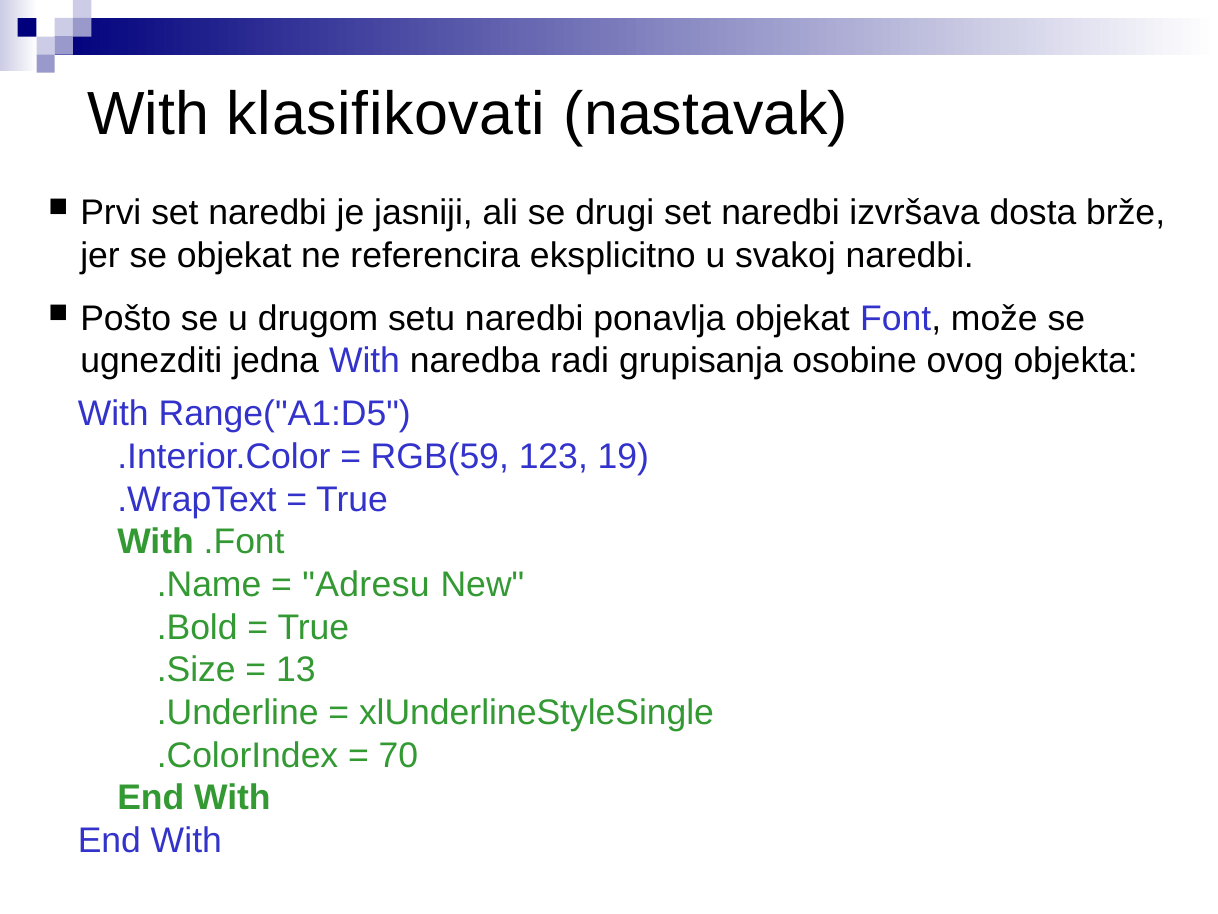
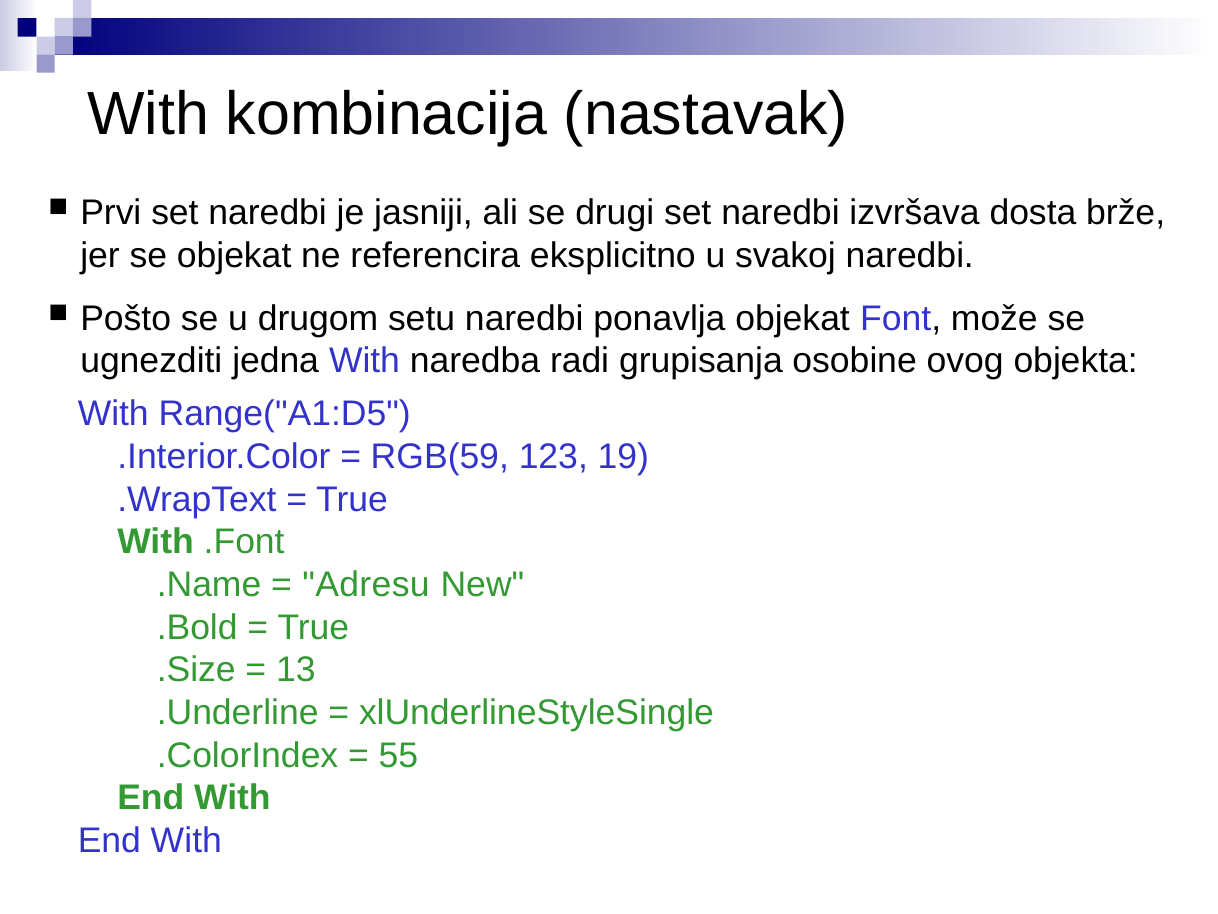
klasifikovati: klasifikovati -> kombinacija (386, 114)
70: 70 -> 55 (398, 755)
